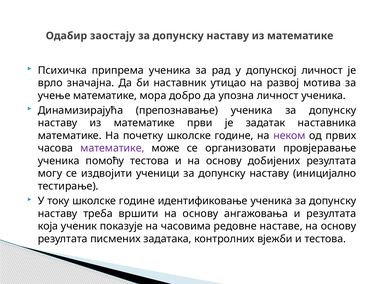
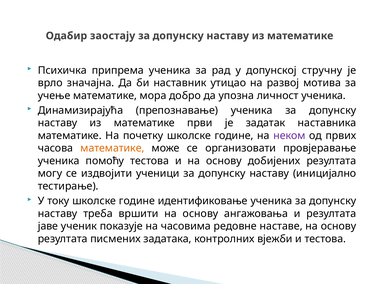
допунској личност: личност -> стручну (322, 70)
математике colour: purple -> orange (112, 148)
која: која -> јаве (48, 226)
